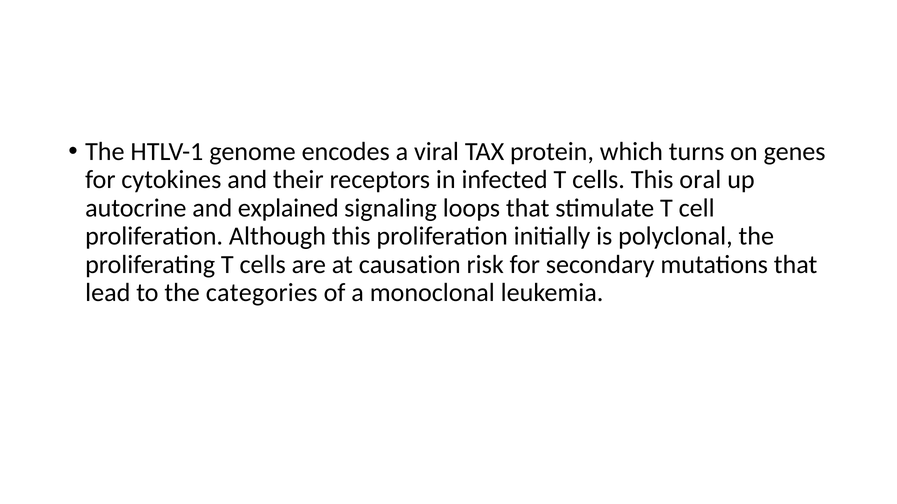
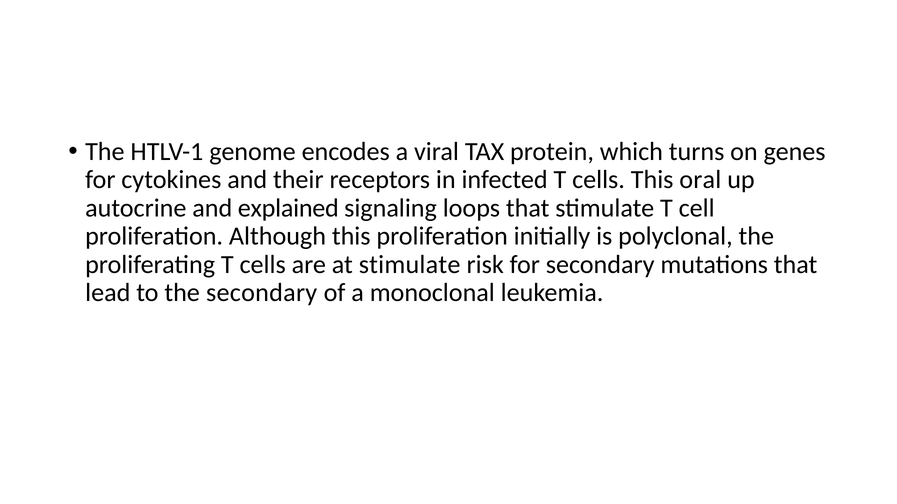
at causation: causation -> stimulate (410, 265)
the categories: categories -> secondary (262, 293)
